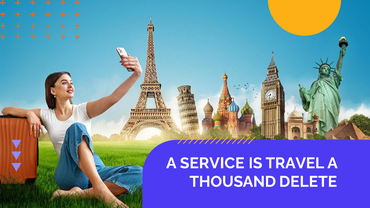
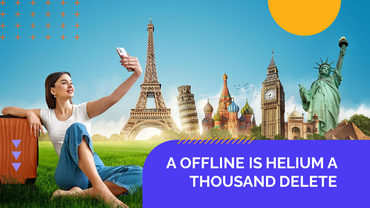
SERVICE: SERVICE -> OFFLINE (212, 163)
TRAVEL: TRAVEL -> HELIUM (295, 163)
